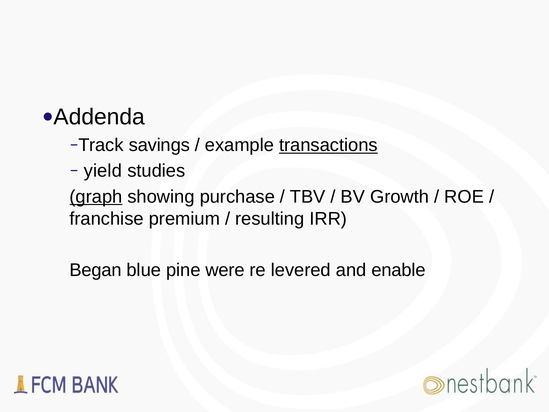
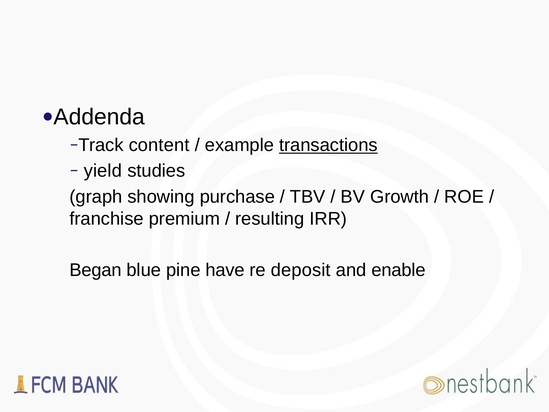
savings: savings -> content (159, 145)
graph underline: present -> none (96, 197)
were: were -> have (225, 270)
levered: levered -> deposit (301, 270)
